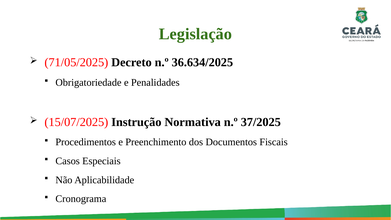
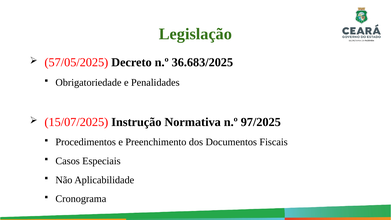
71/05/2025: 71/05/2025 -> 57/05/2025 (76, 62)
36.634/2025: 36.634/2025 -> 36.683/2025 (202, 62)
37/2025: 37/2025 -> 97/2025 (261, 122)
